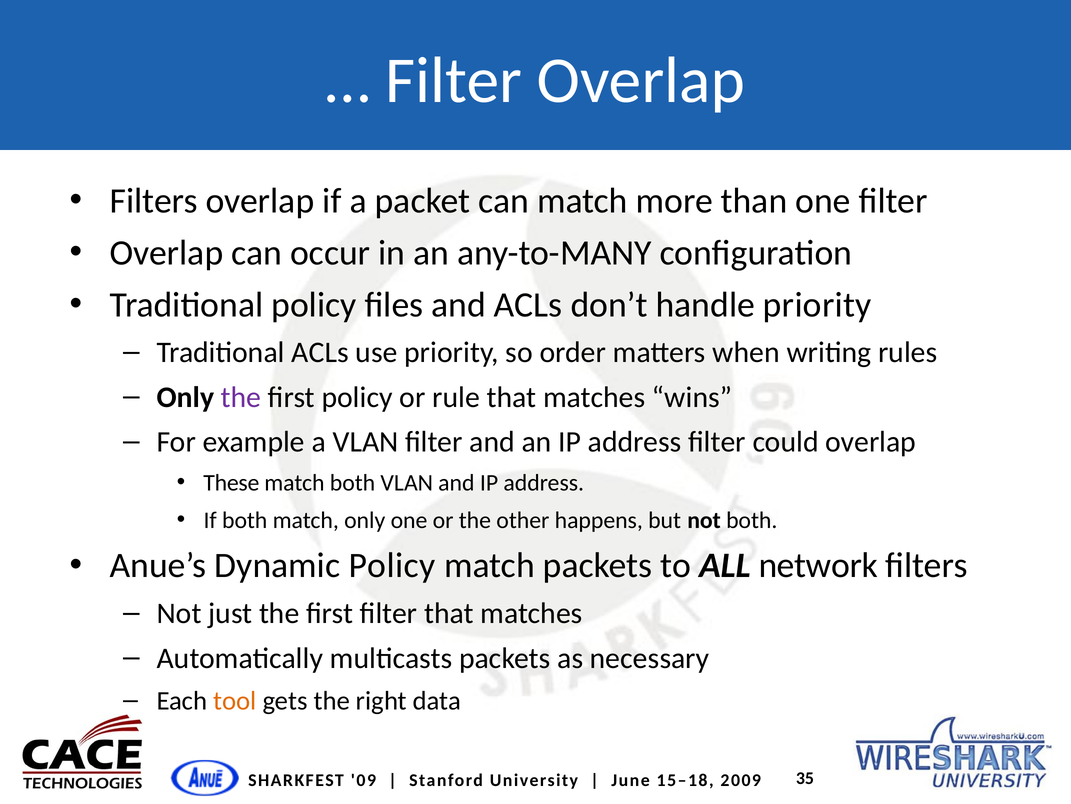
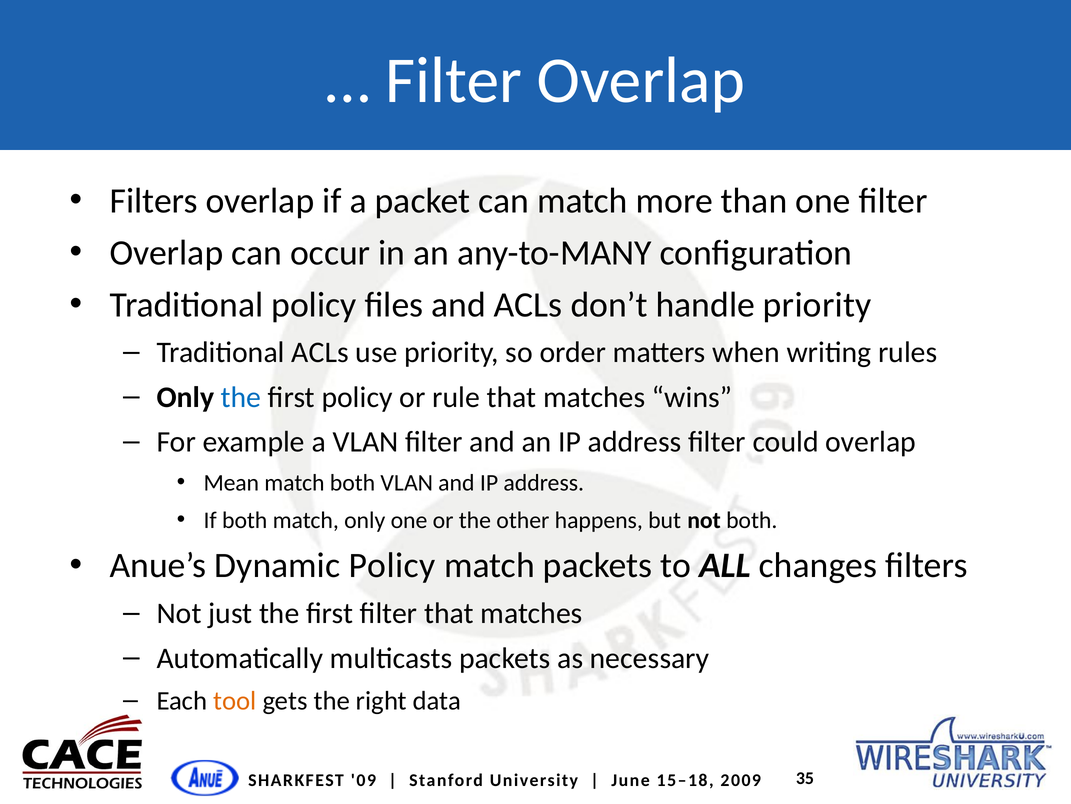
the colour: purple -> blue (241, 397)
These: These -> Mean (231, 482)
network: network -> changes (818, 565)
